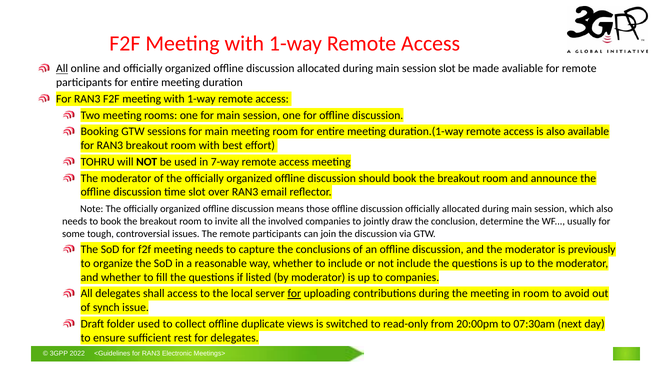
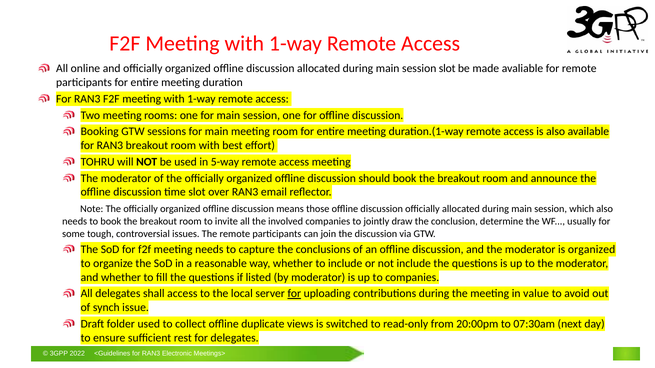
All underline: present -> none (62, 69)
7-way: 7-way -> 5-way (225, 162)
is previously: previously -> organized (592, 250)
in room: room -> value (536, 294)
